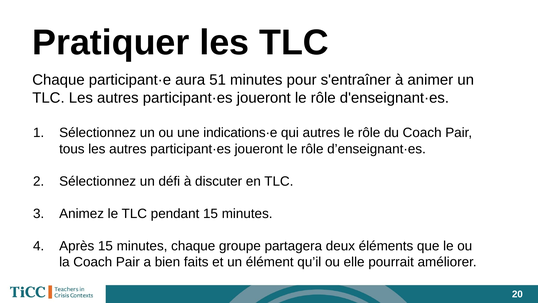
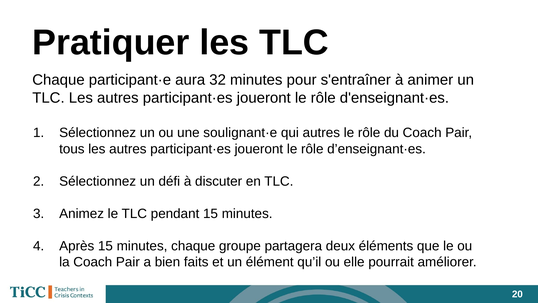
51: 51 -> 32 (218, 80)
indications·e: indications·e -> soulignant·e (240, 133)
